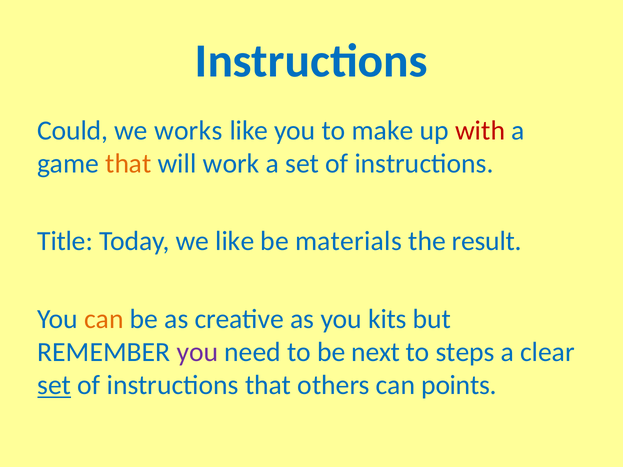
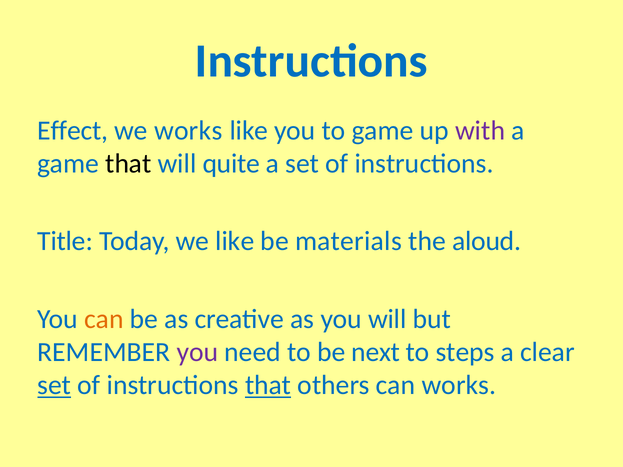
Could: Could -> Effect (73, 131)
to make: make -> game (383, 131)
with colour: red -> purple (480, 131)
that colour: orange -> black (128, 164)
work: work -> quite (231, 164)
result: result -> aloud (487, 241)
you kits: kits -> will (387, 319)
that underline: none -> present (268, 386)
can points: points -> works (459, 386)
